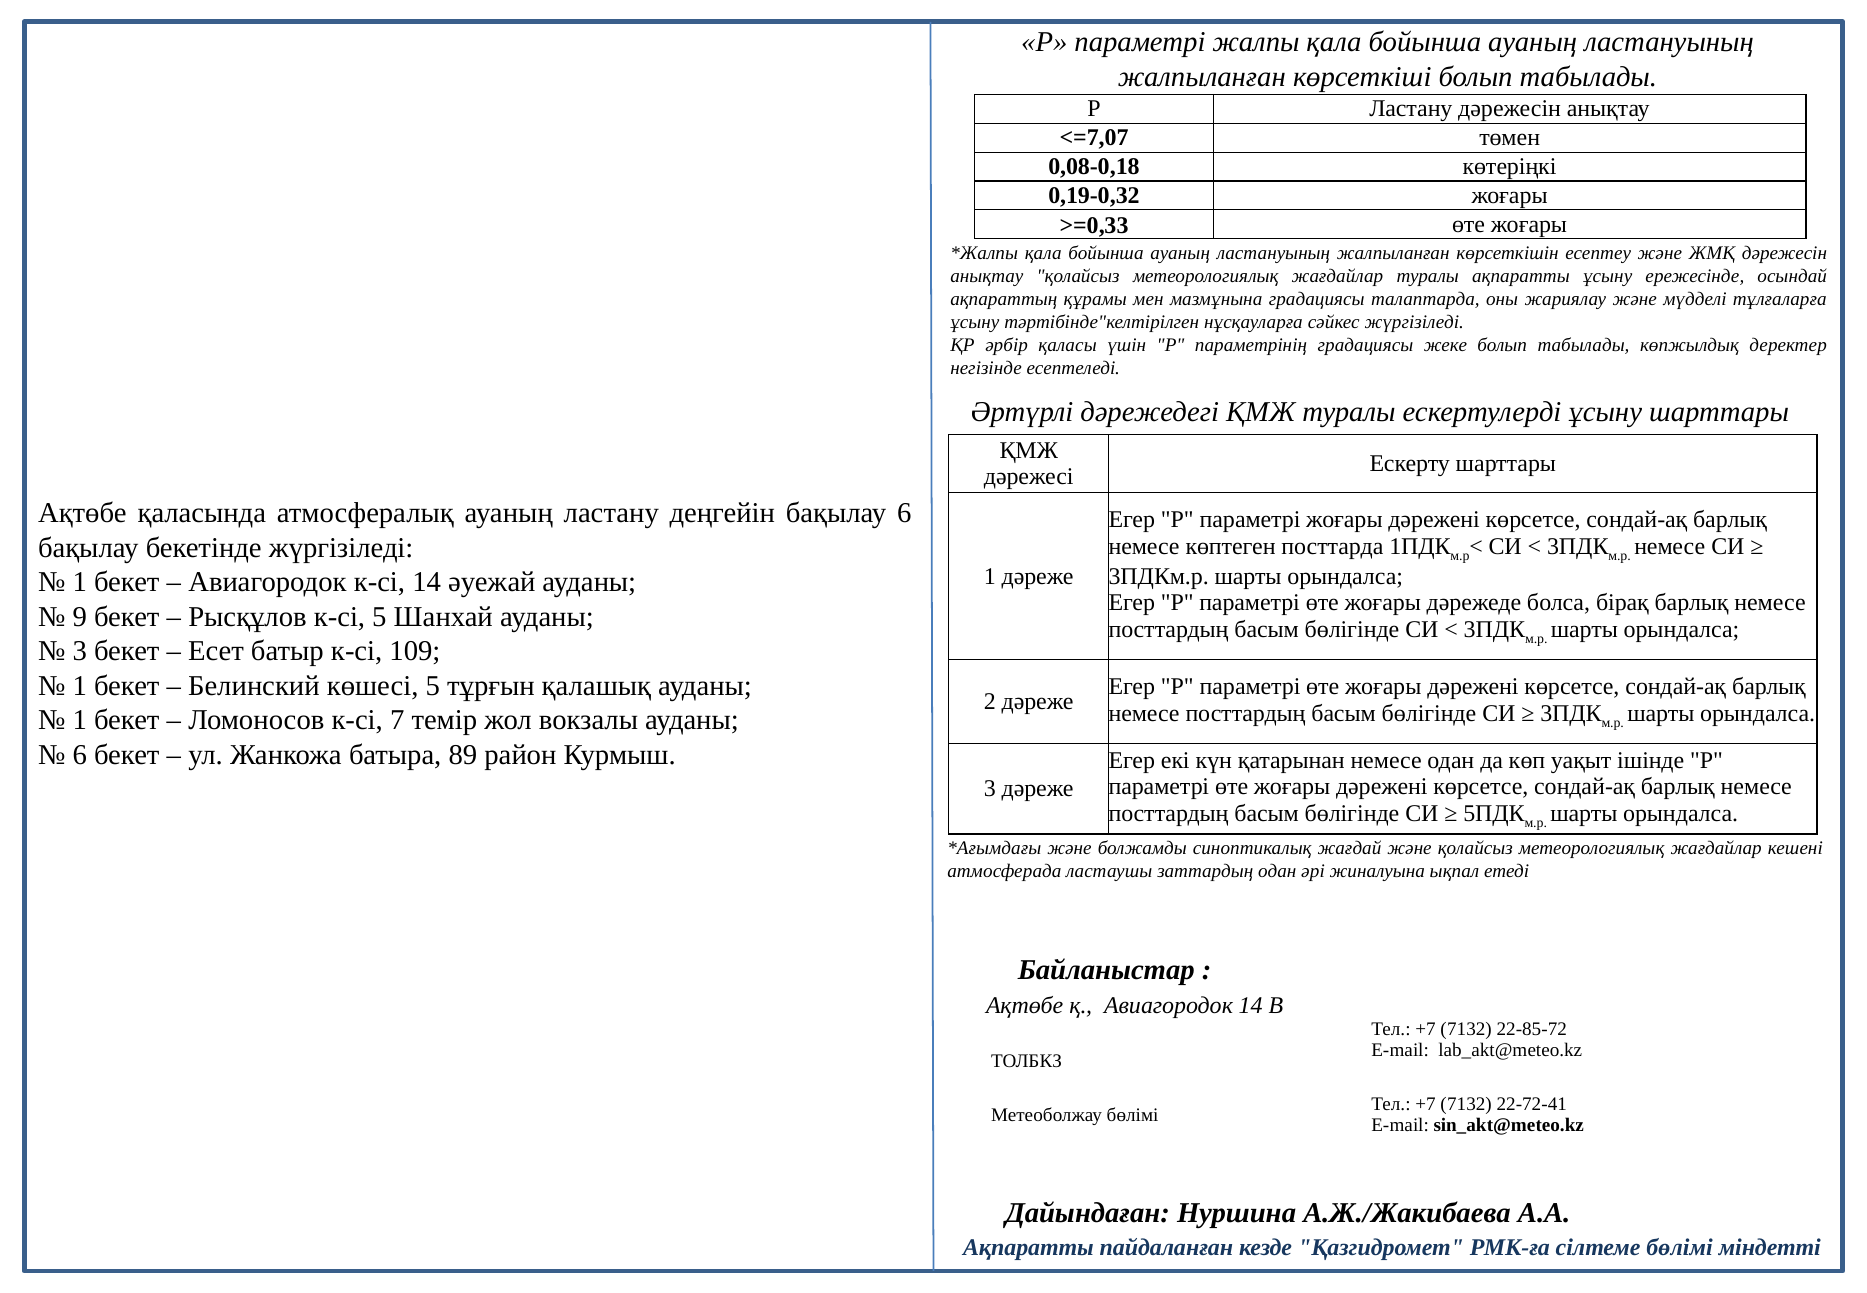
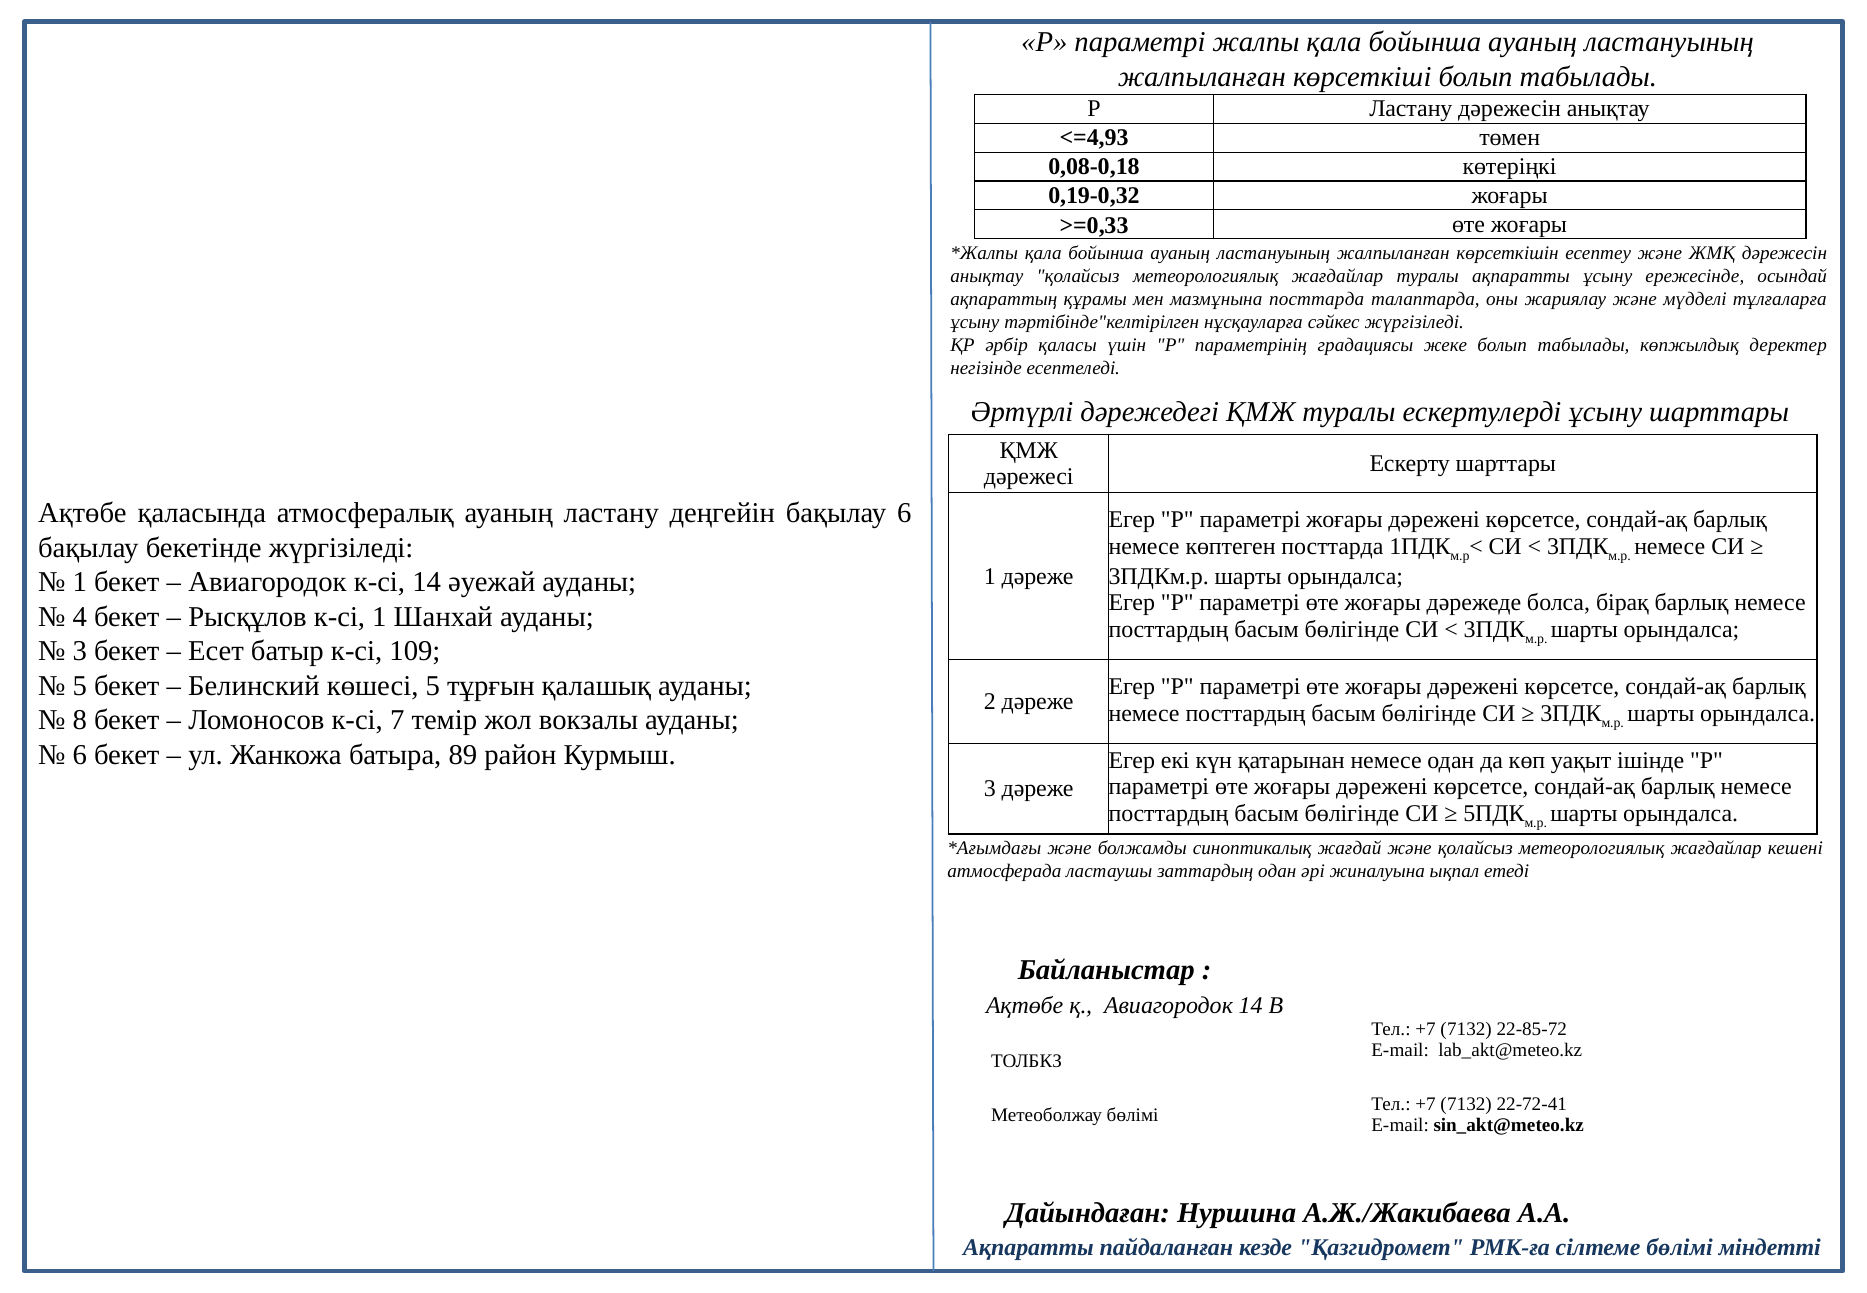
<=7,07: <=7,07 -> <=4,93 (1094, 138)
мазмұнына градациясы: градациясы -> посттарда (1317, 299)
9: 9 -> 4 (80, 616)
к-сі 5: 5 -> 1 (379, 616)
1: 1 -> 5 (80, 685)
1: 1 -> 8 (80, 720)
